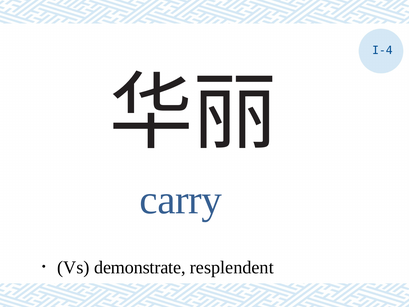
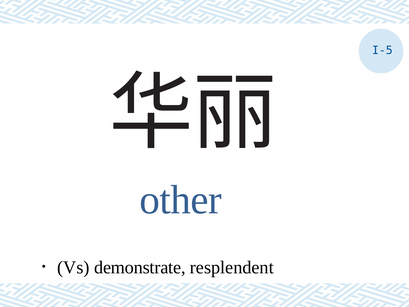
I-4: I-4 -> I-5 (382, 51)
carry: carry -> other (181, 200)
